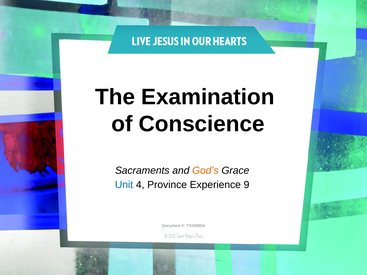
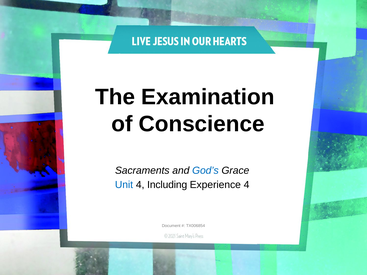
God’s colour: orange -> blue (205, 171)
Province: Province -> Including (167, 185)
Experience 9: 9 -> 4 (247, 185)
